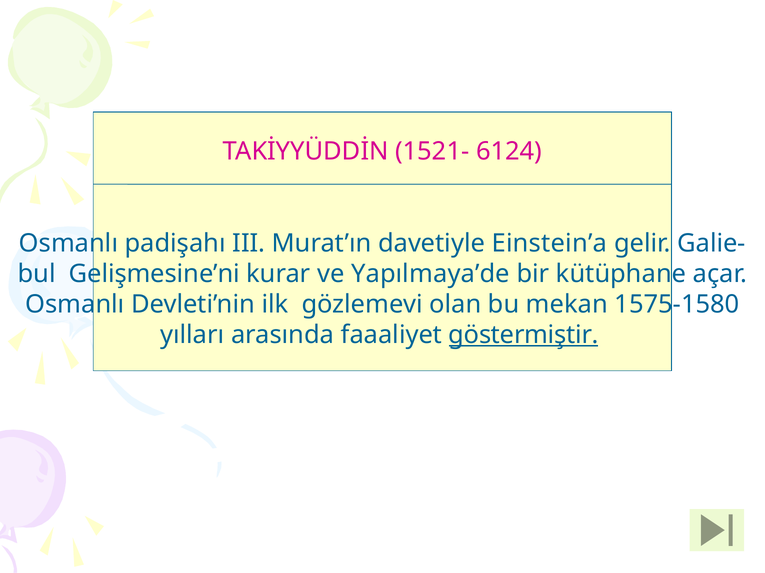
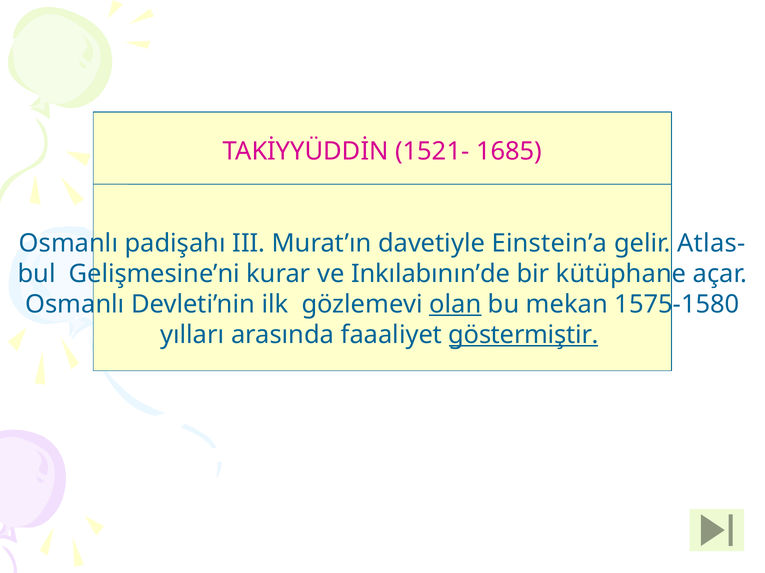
6124: 6124 -> 1685 (509, 152)
Galie-: Galie- -> Atlas- (711, 243)
Yapılmaya’de: Yapılmaya’de -> Inkılabının’de (431, 274)
olan underline: none -> present (455, 305)
